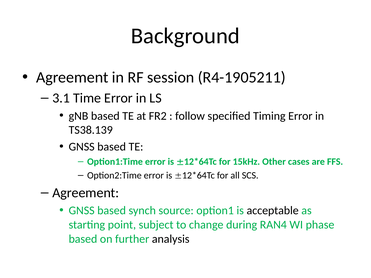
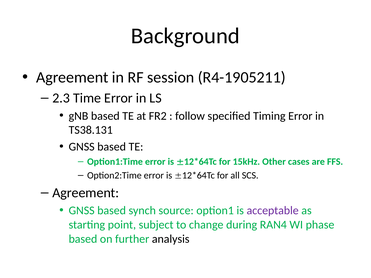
3.1: 3.1 -> 2.3 (61, 98)
TS38.139: TS38.139 -> TS38.131 (91, 130)
acceptable colour: black -> purple (273, 211)
